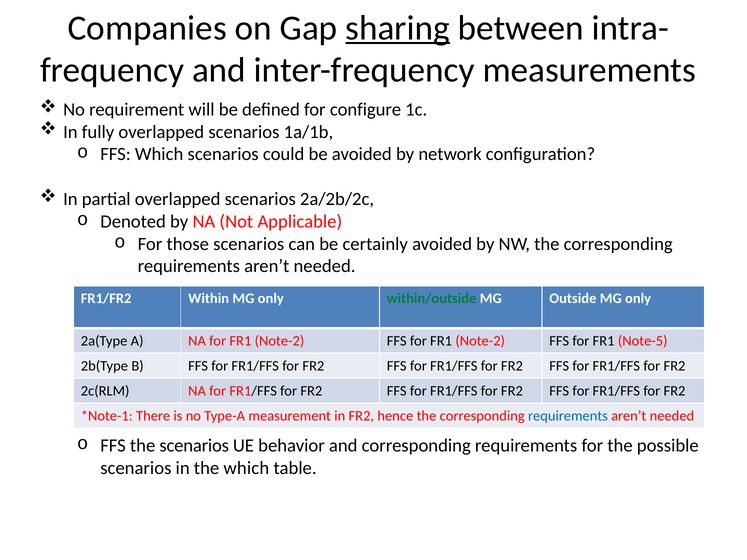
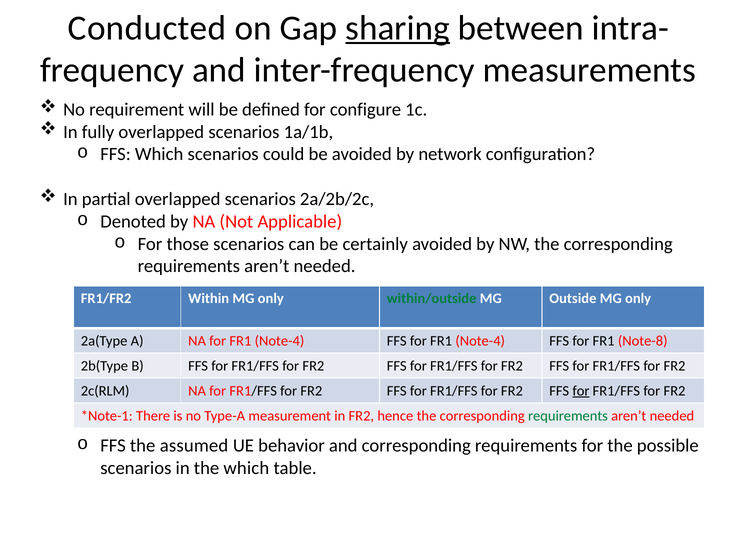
Companies: Companies -> Conducted (147, 28)
NA for FR1 Note-2: Note-2 -> Note-4 (280, 341)
FFS for FR1 Note-2: Note-2 -> Note-4 (480, 341)
Note-5: Note-5 -> Note-8 (643, 341)
for underline: none -> present (581, 391)
requirements colour: blue -> green (568, 416)
the scenarios: scenarios -> assumed (194, 446)
